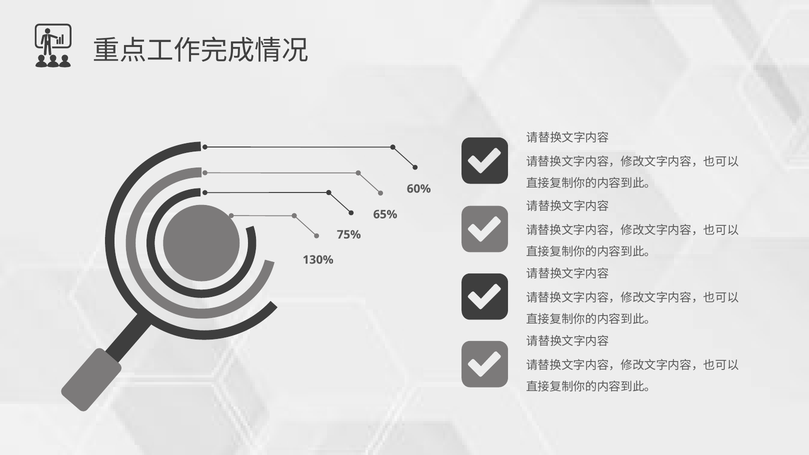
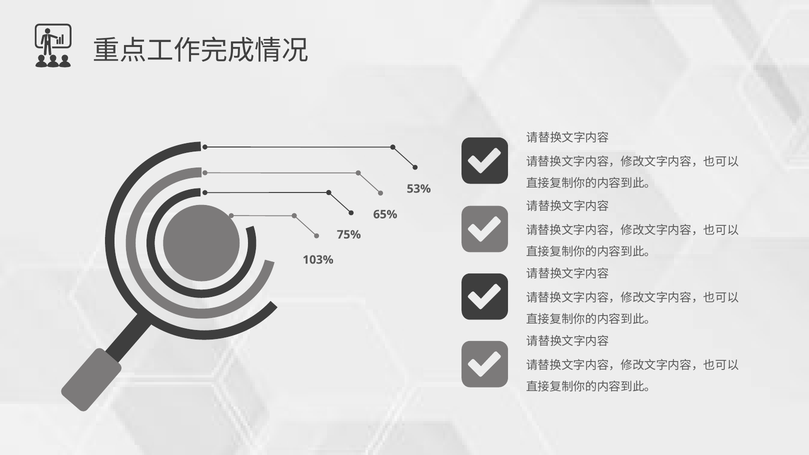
60%: 60% -> 53% (419, 189)
130%: 130% -> 103% (318, 260)
